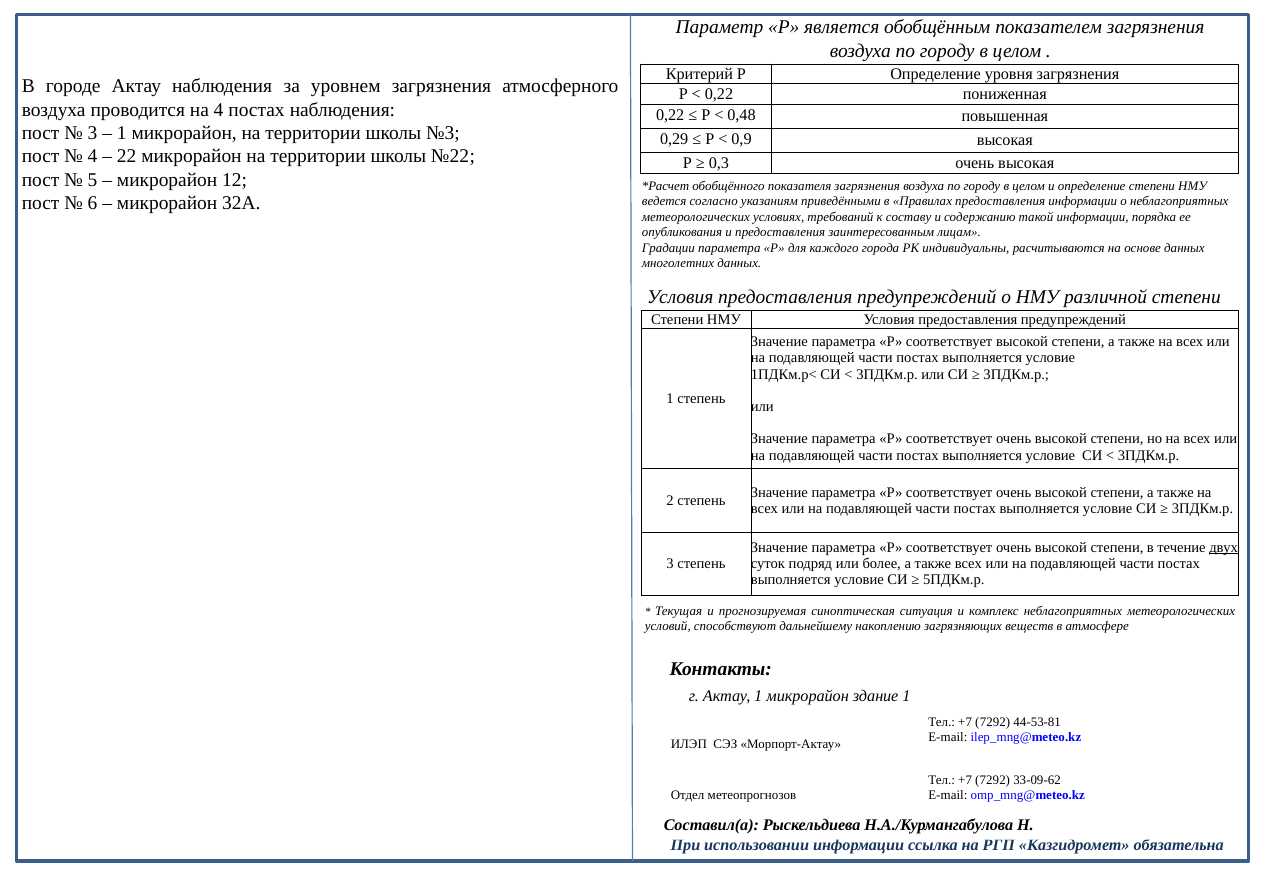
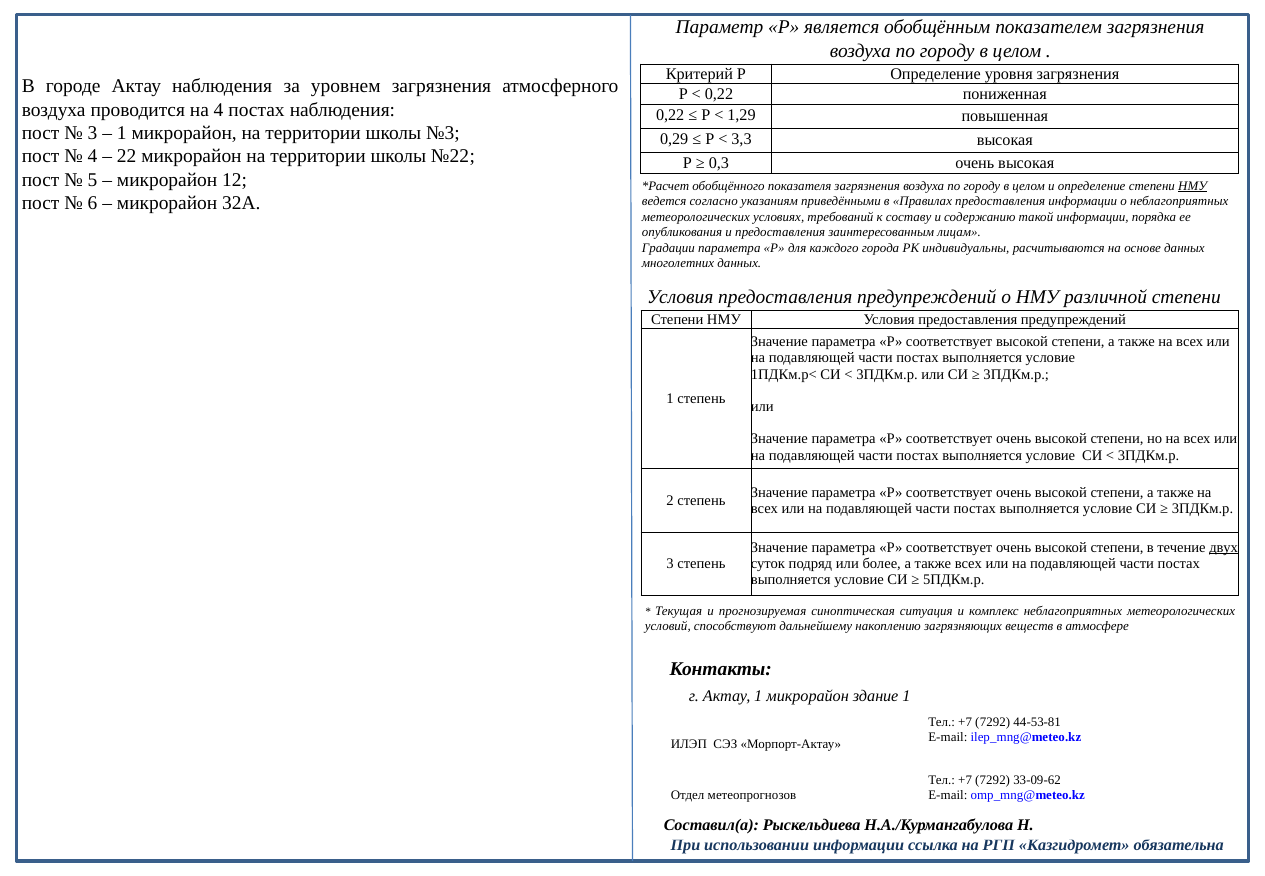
0,48: 0,48 -> 1,29 (741, 115)
0,9: 0,9 -> 3,3 (742, 139)
НМУ underline: none -> present (1193, 186)
